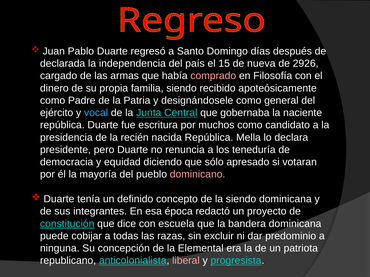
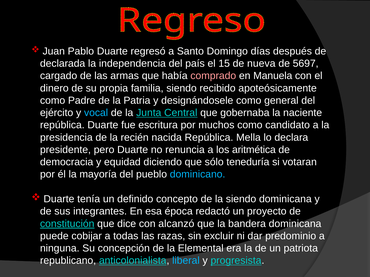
2926: 2926 -> 5697 (306, 64)
Filosofía: Filosofía -> Manuela (273, 76)
teneduría: teneduría -> aritmética (254, 150)
apresado: apresado -> teneduría (248, 162)
dominicano colour: pink -> light blue (198, 175)
escuela: escuela -> alcanzó (176, 224)
liberal colour: pink -> light blue (186, 261)
